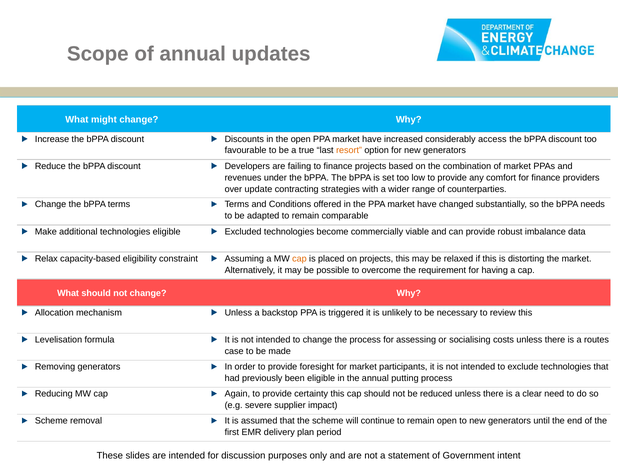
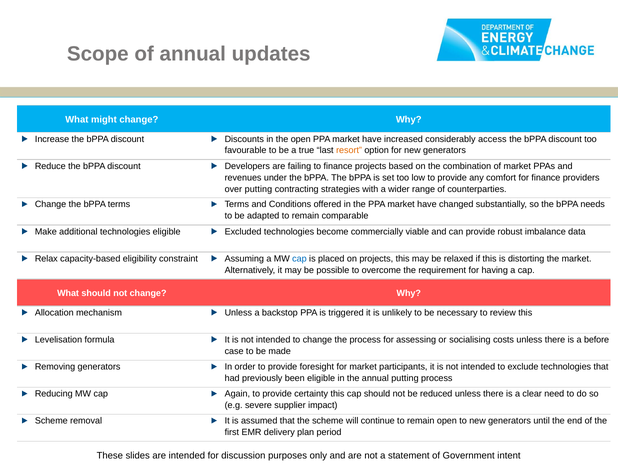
over update: update -> putting (258, 189)
cap colour: orange -> blue (299, 258)
routes: routes -> before (597, 339)
